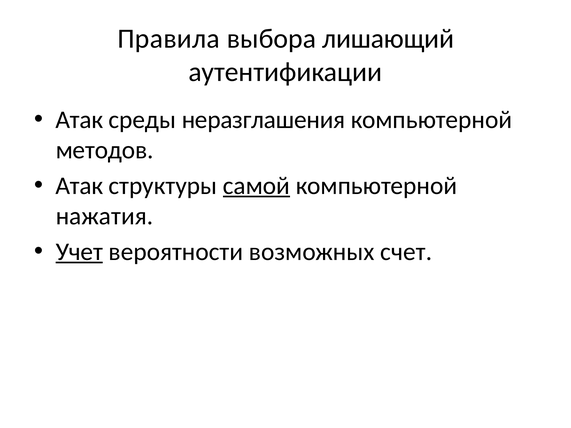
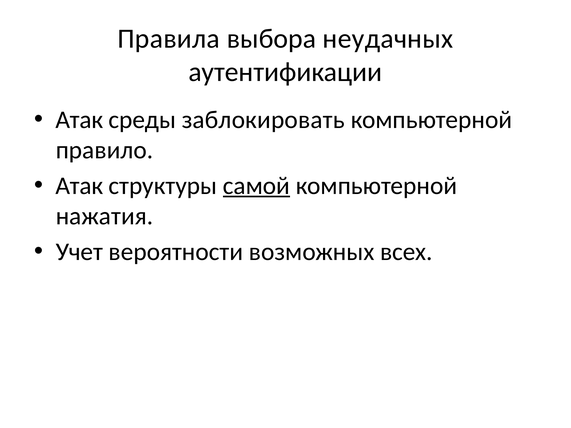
лишающий: лишающий -> неудачных (388, 39)
неразглашения: неразглашения -> заблокировать (263, 120)
методов: методов -> правило (104, 150)
Учет underline: present -> none (79, 252)
счет: счет -> всех (406, 252)
